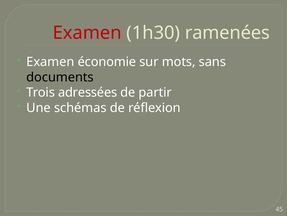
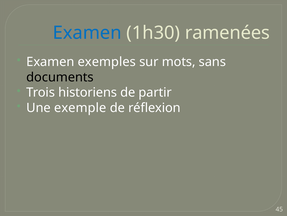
Examen colour: red -> blue (87, 33)
économie: économie -> exemples (107, 62)
adressées: adressées -> historiens (88, 92)
schémas: schémas -> exemple (80, 108)
